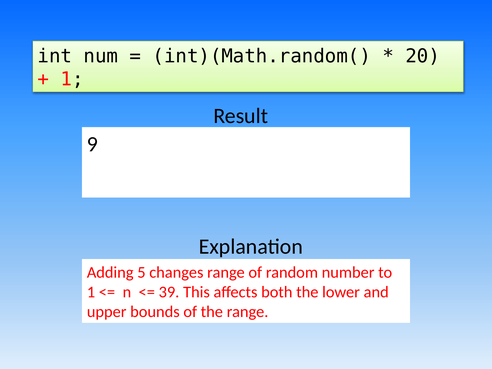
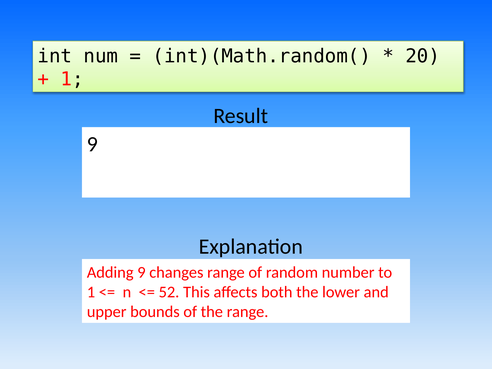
Adding 5: 5 -> 9 (141, 272)
39: 39 -> 52 (169, 292)
